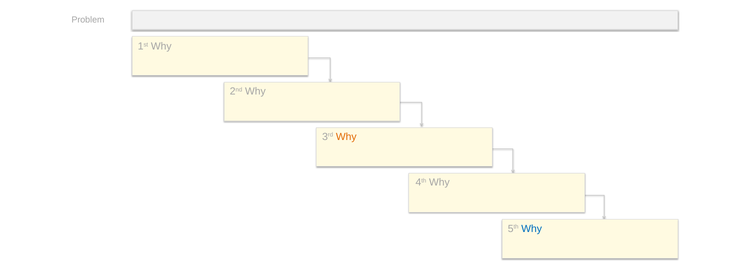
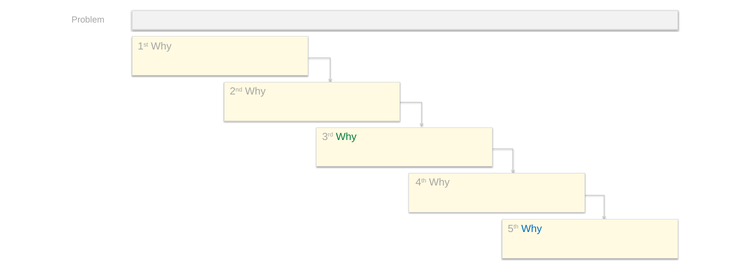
Why colour: orange -> green (346, 137)
